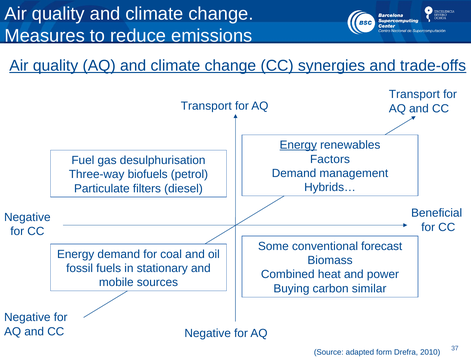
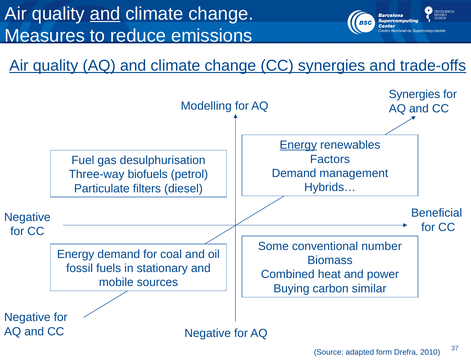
and underline: none -> present (105, 14)
Transport: Transport -> Synergies (414, 95)
Transport: Transport -> Modelling (206, 106)
forecast: forecast -> number (382, 247)
